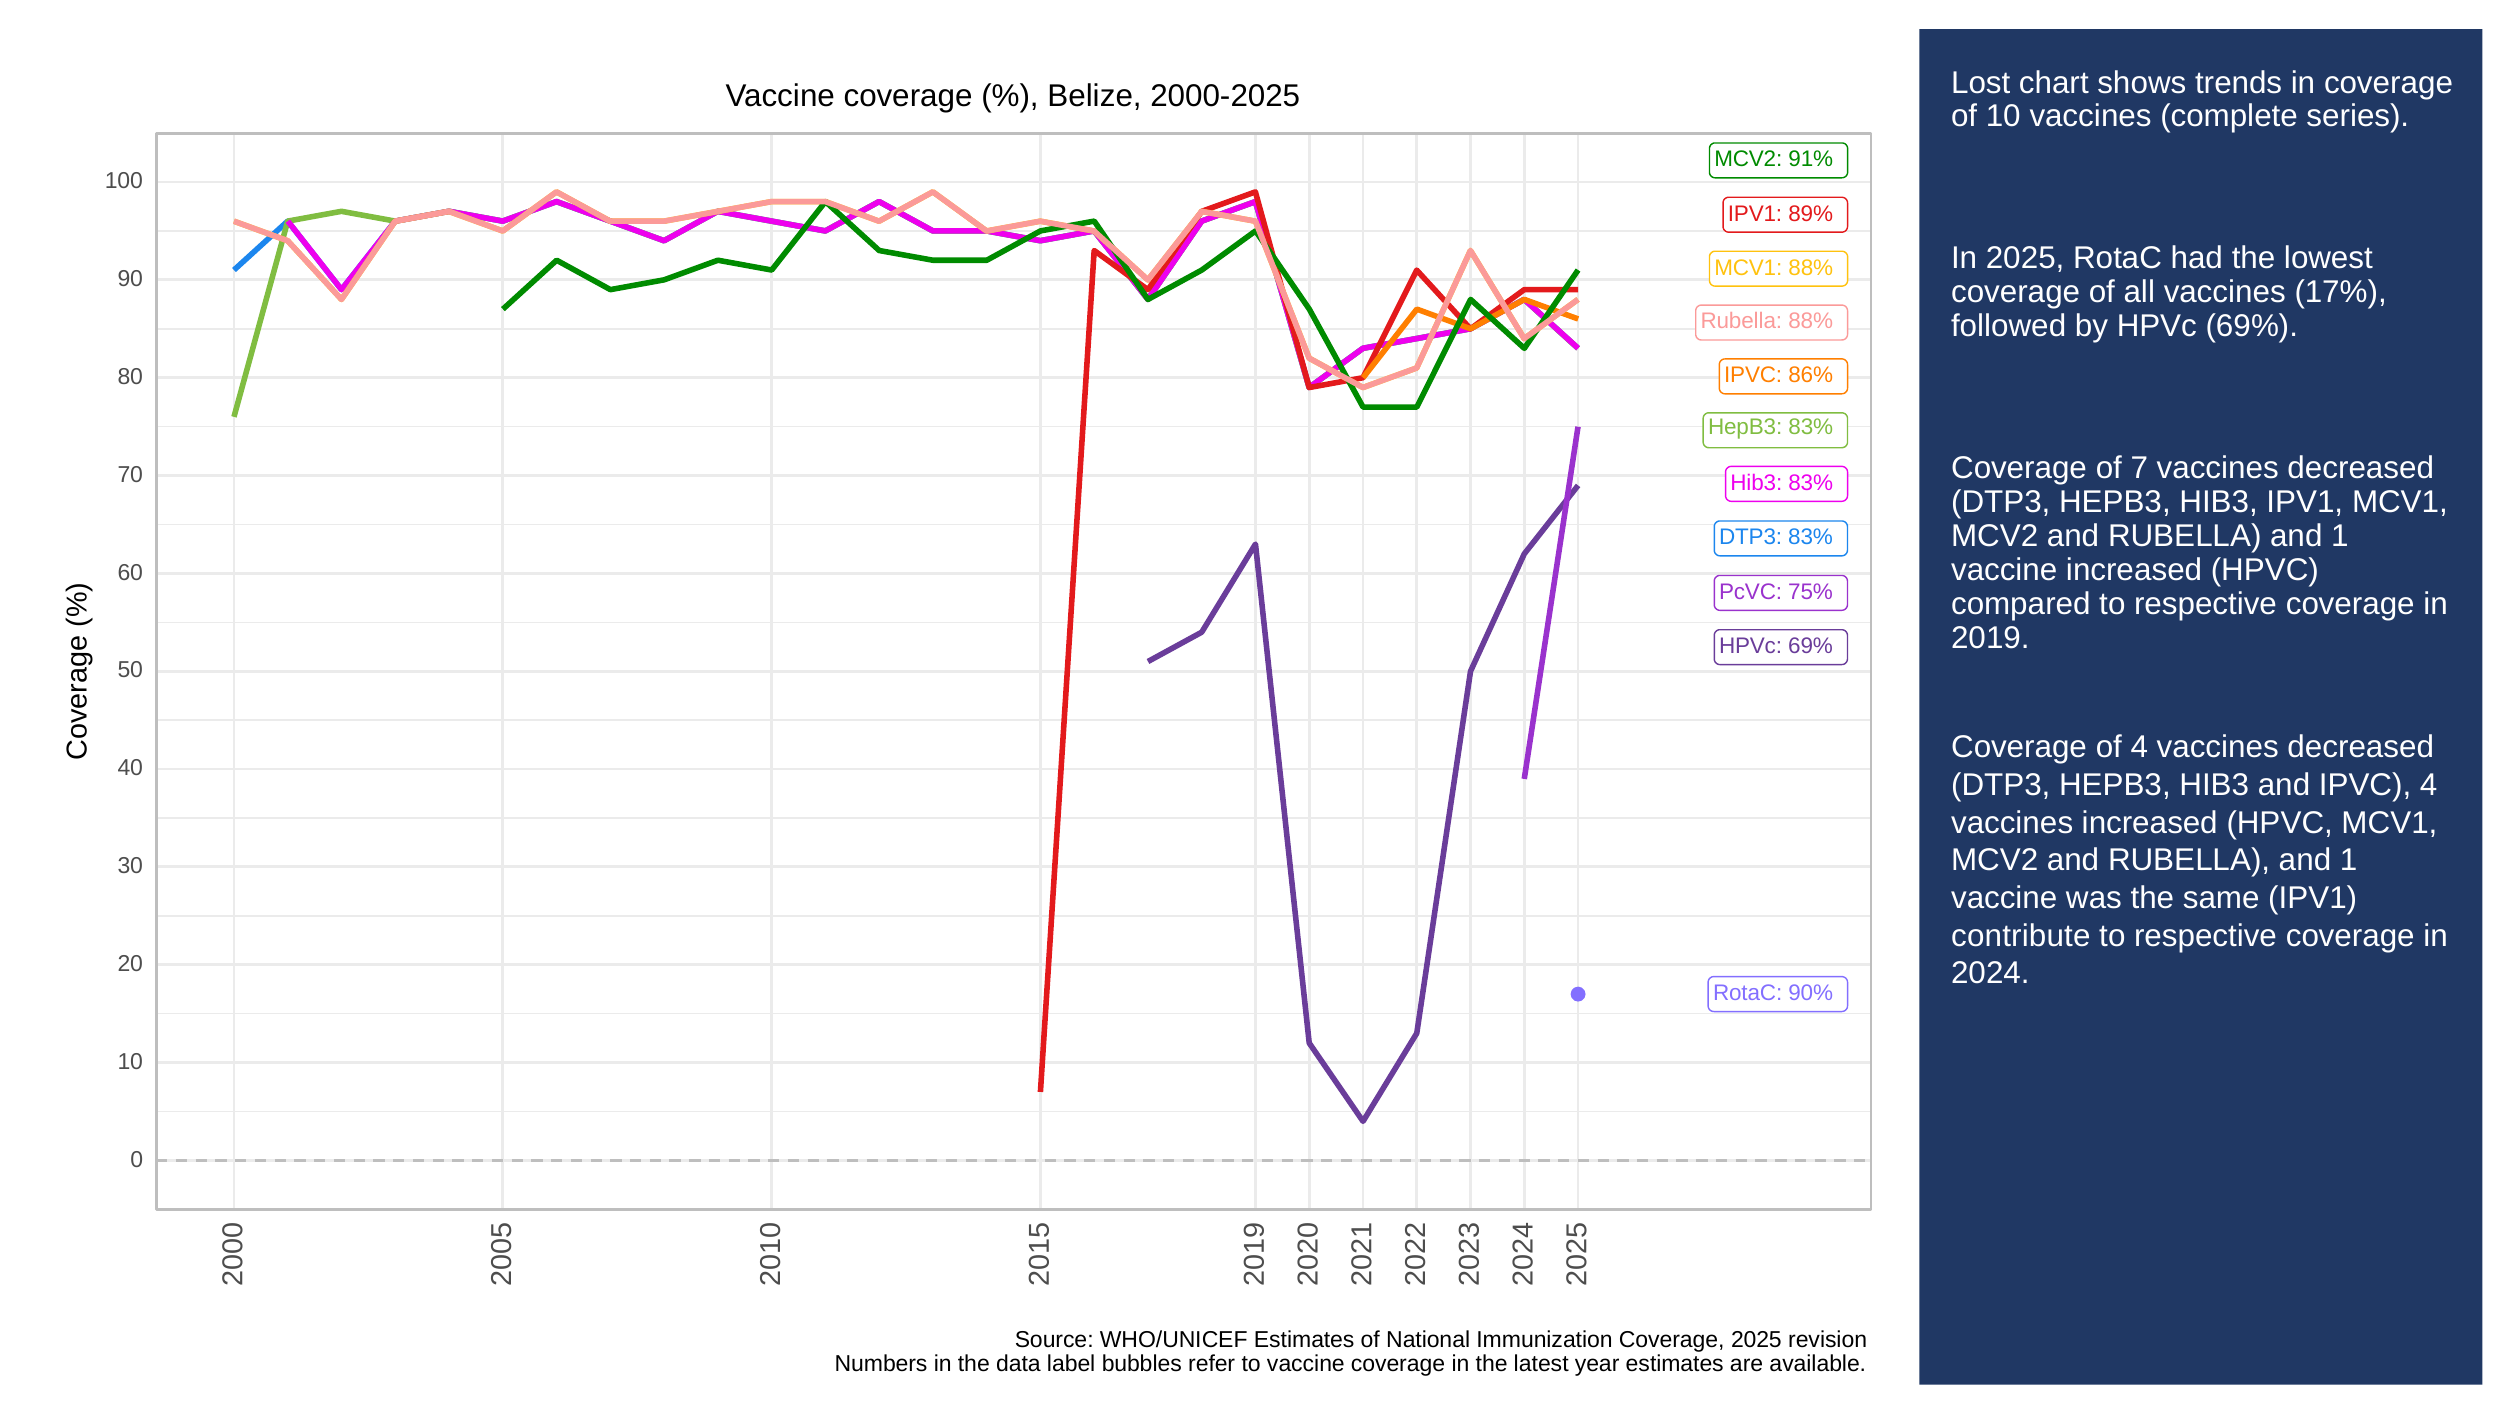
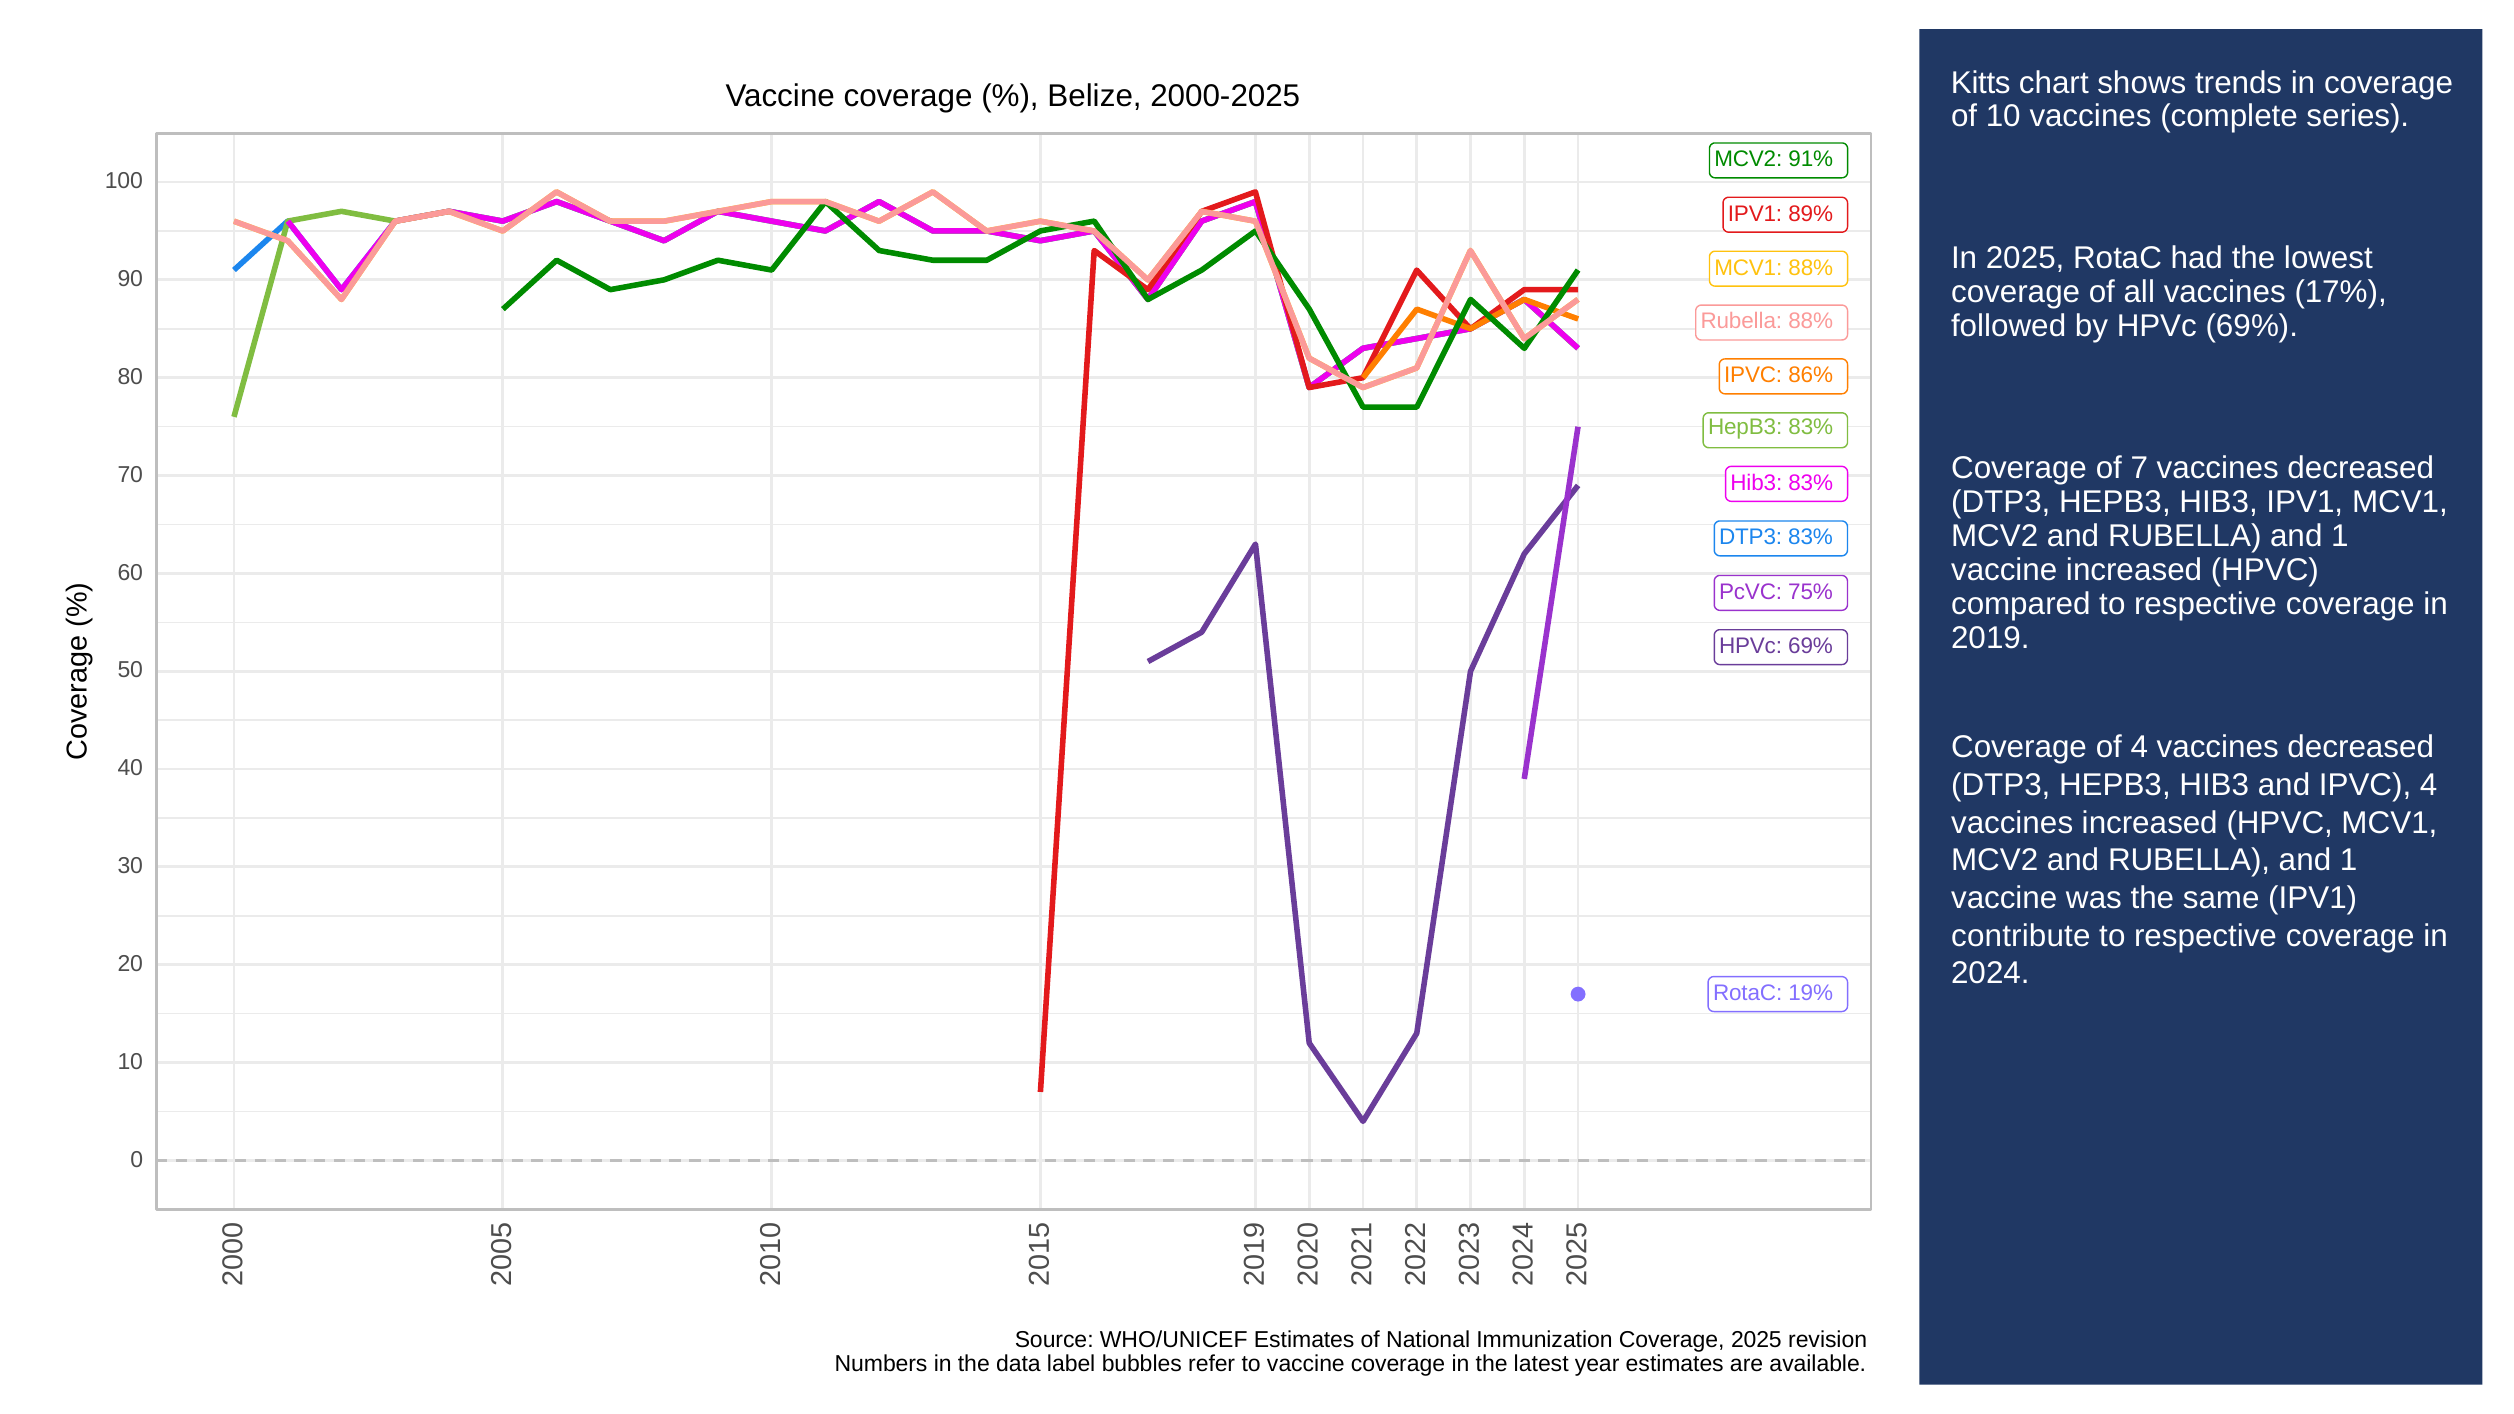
Lost: Lost -> Kitts (1981, 83)
90%: 90% -> 19% (1811, 993)
